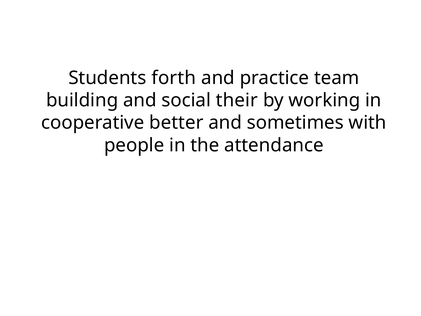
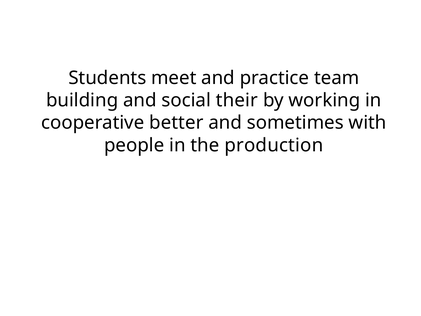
forth: forth -> meet (174, 78)
attendance: attendance -> production (274, 145)
